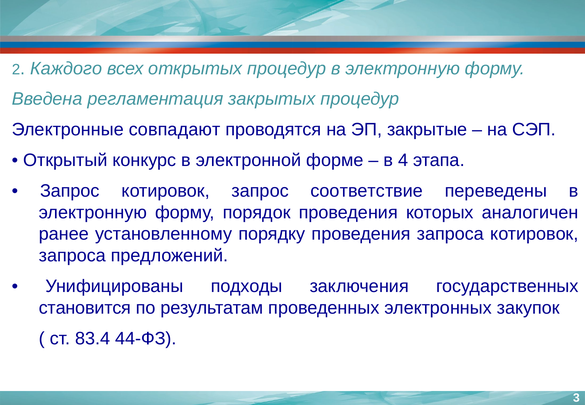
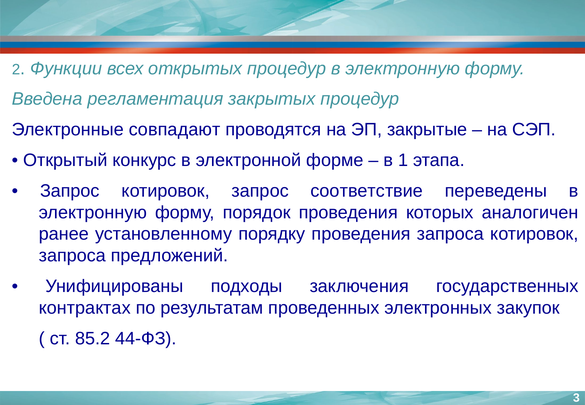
Каждого: Каждого -> Функции (66, 68)
4: 4 -> 1 (403, 160)
становится: становится -> контрактах (85, 308)
83.4: 83.4 -> 85.2 (93, 338)
